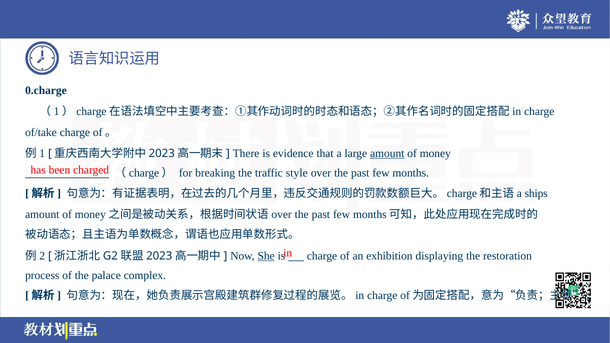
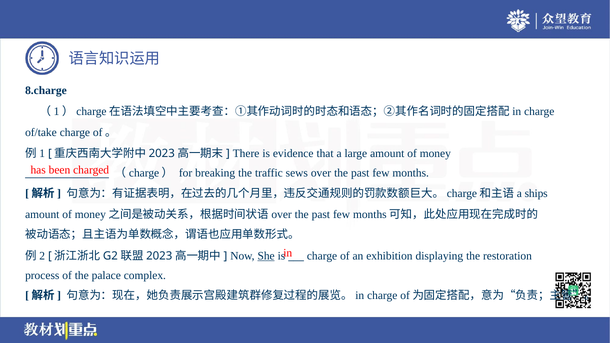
0.charge: 0.charge -> 8.charge (46, 91)
amount underline: present -> none (387, 153)
style: style -> sews (297, 173)
